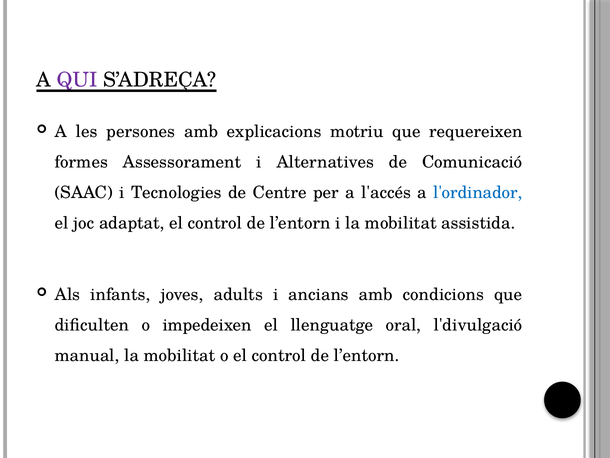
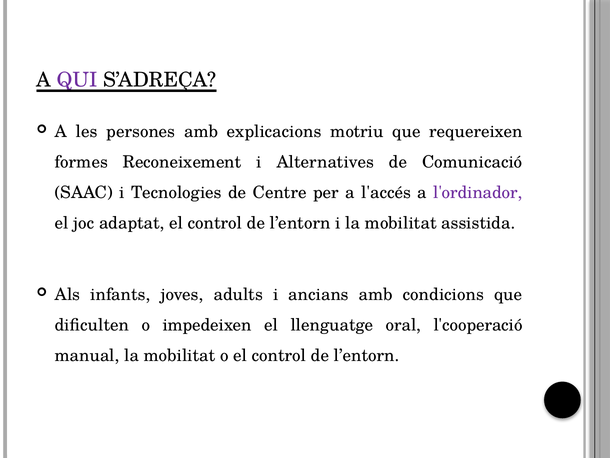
Assessorament: Assessorament -> Reconeixement (182, 162)
l'ordinador colour: blue -> purple (478, 192)
l'divulgació: l'divulgació -> l'cooperació (478, 325)
